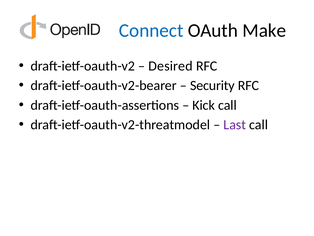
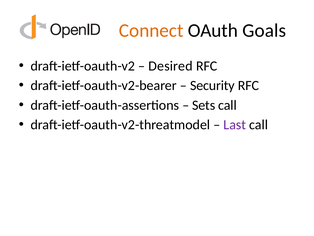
Connect colour: blue -> orange (151, 30)
Make: Make -> Goals (264, 30)
Kick: Kick -> Sets (204, 105)
